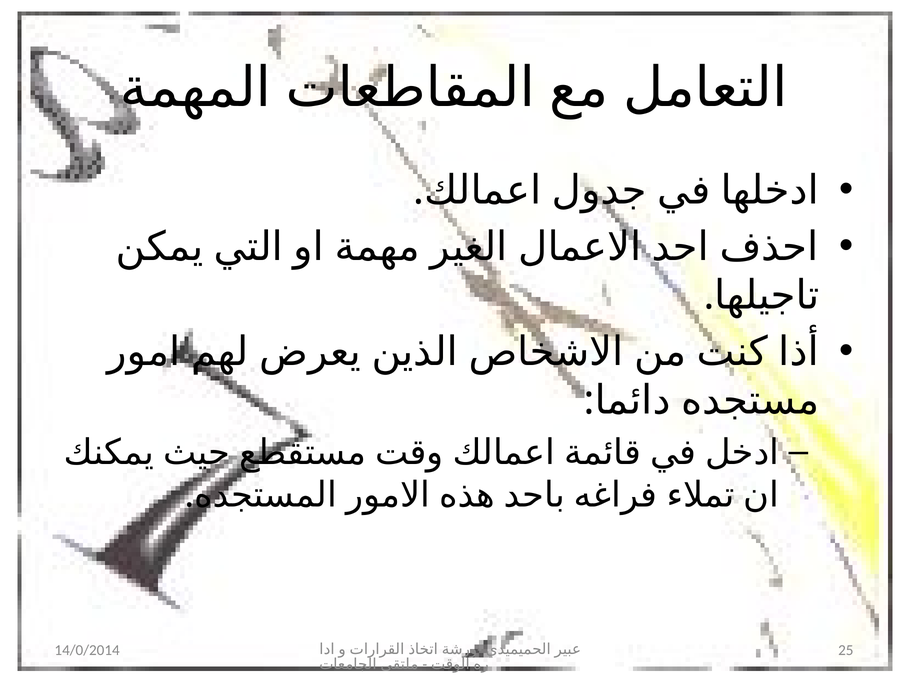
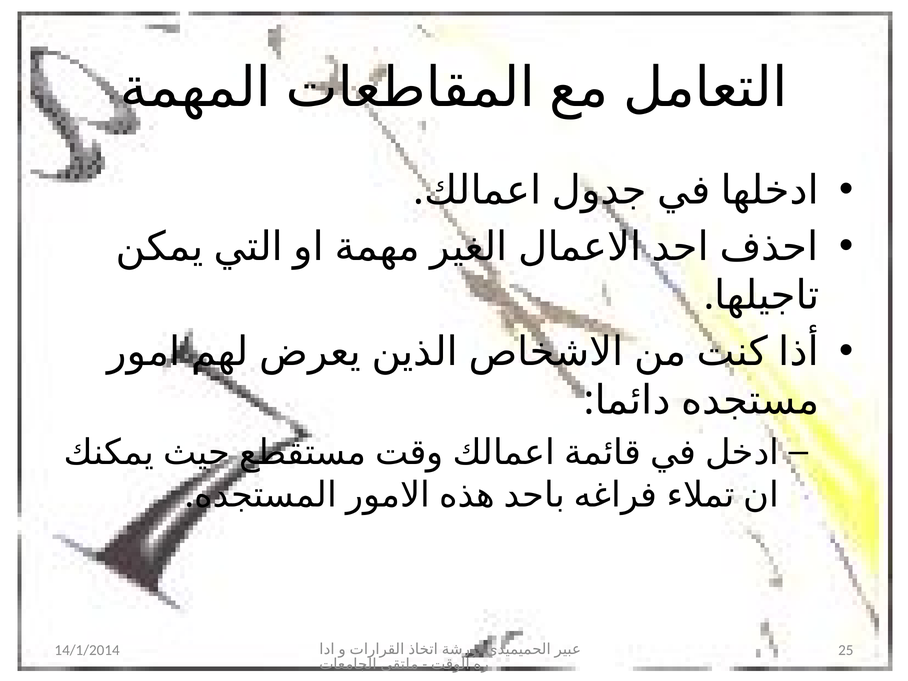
14/0/2014: 14/0/2014 -> 14/1/2014 (87, 650)
